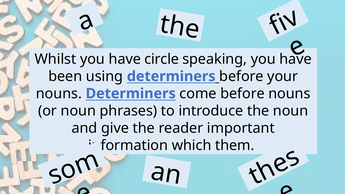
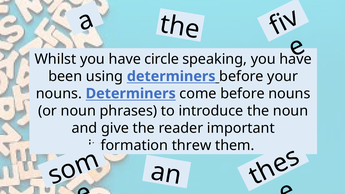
which: which -> threw (192, 145)
